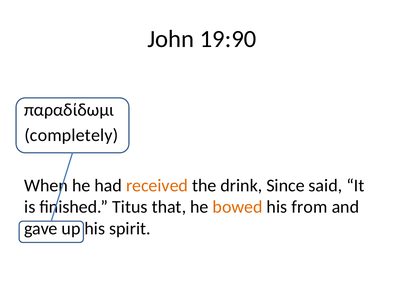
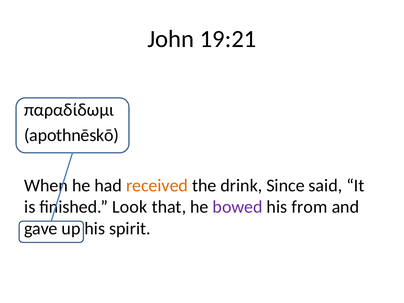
19:90: 19:90 -> 19:21 (228, 39)
completely: completely -> apothnēskō (71, 135)
Titus: Titus -> Look (130, 207)
bowed colour: orange -> purple (238, 207)
